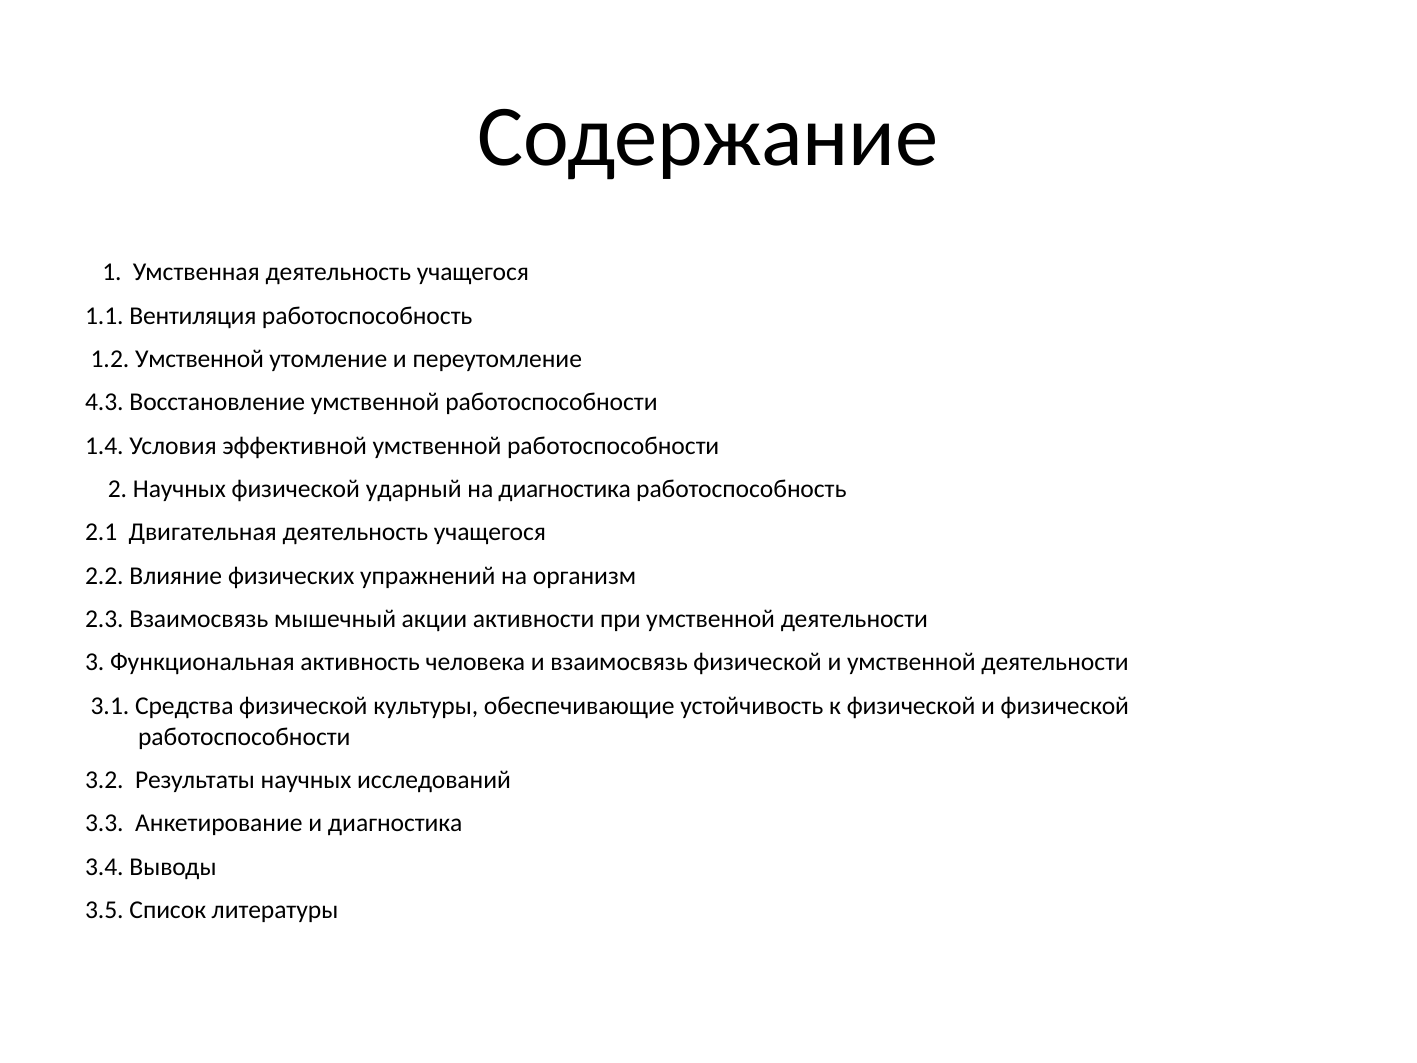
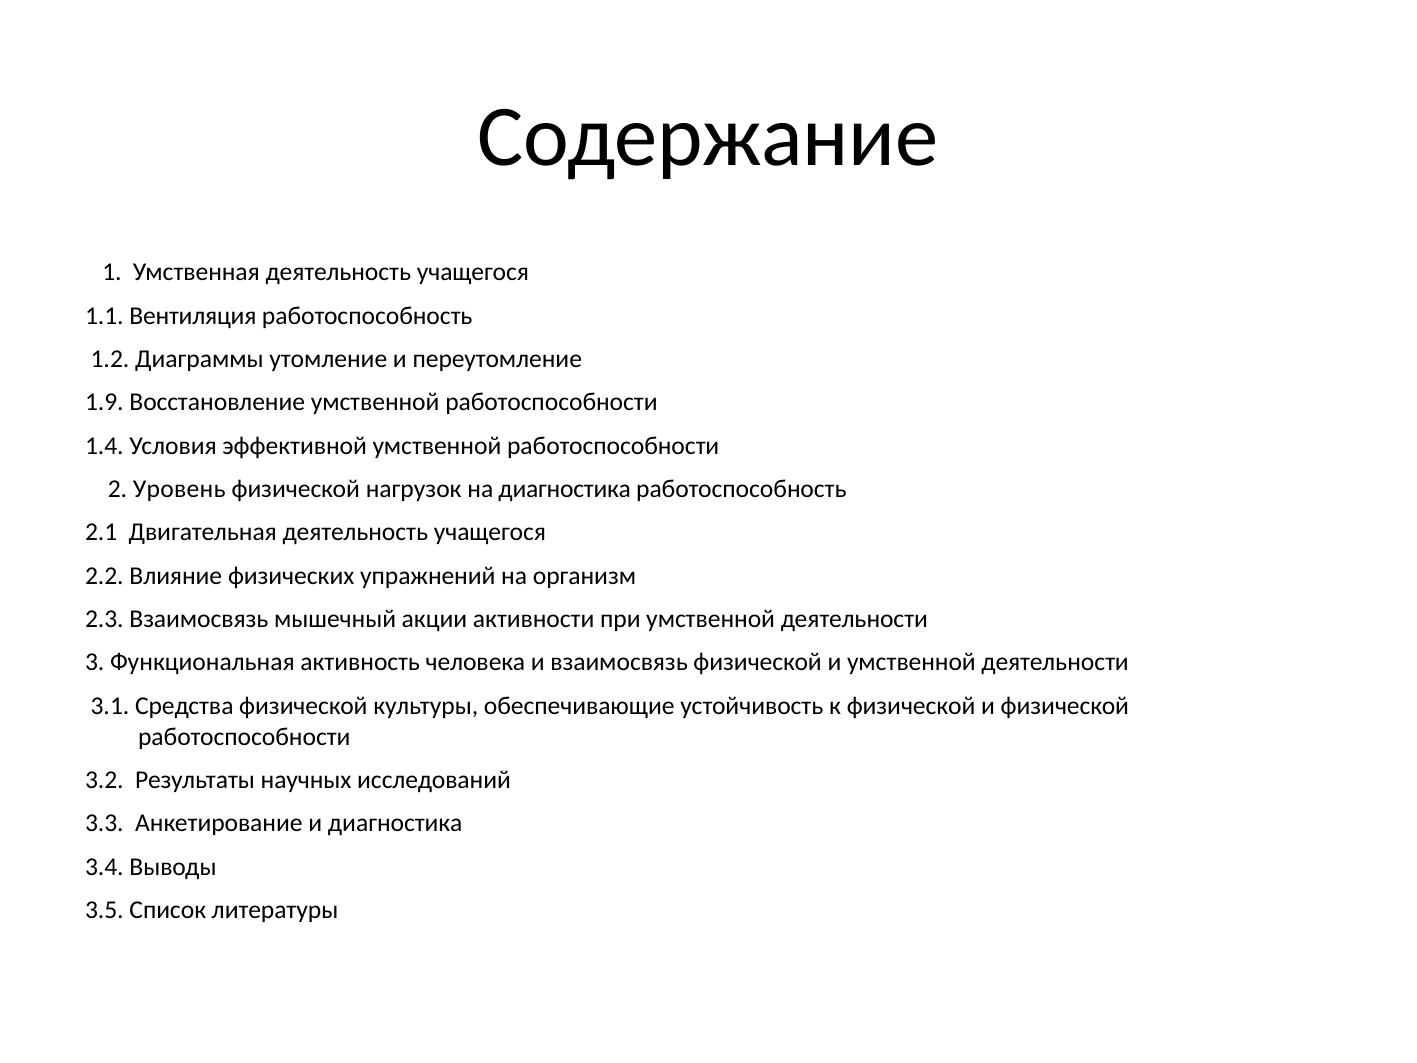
1.2 Умственной: Умственной -> Диаграммы (199, 359)
4.3: 4.3 -> 1.9 (104, 402)
2 Научных: Научных -> Уровень (179, 489)
ударный: ударный -> нагрузок (414, 489)
